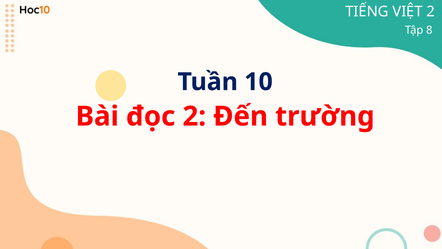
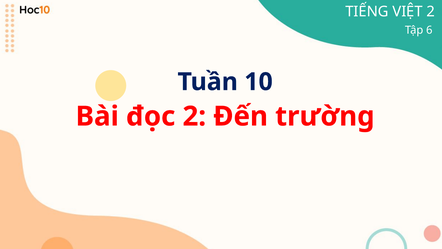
8: 8 -> 6 (429, 30)
